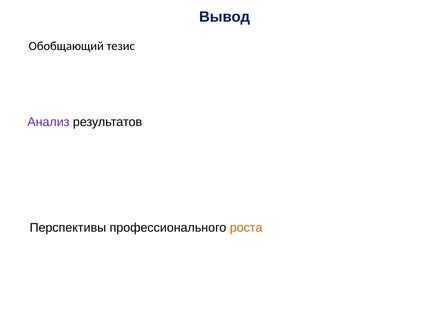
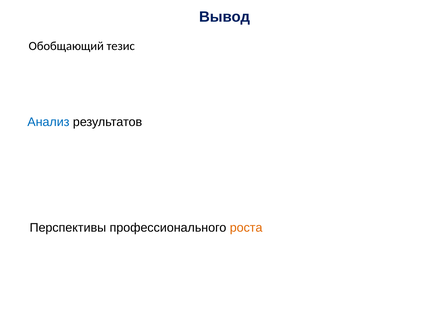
Анализ colour: purple -> blue (48, 122)
